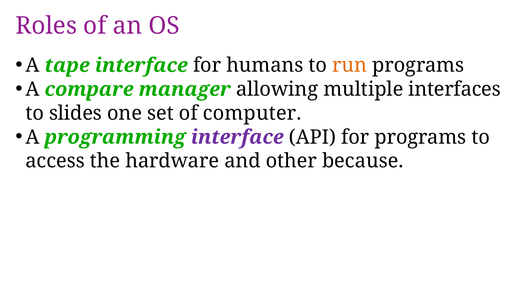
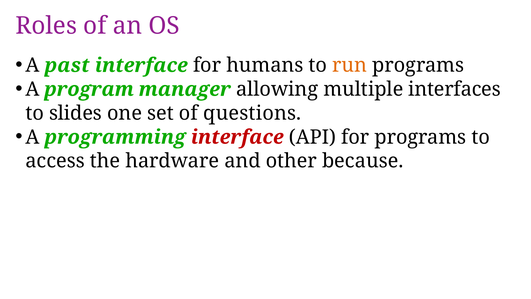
tape: tape -> past (67, 65)
compare: compare -> program (89, 89)
computer: computer -> questions (252, 113)
interface colour: purple -> red (237, 137)
